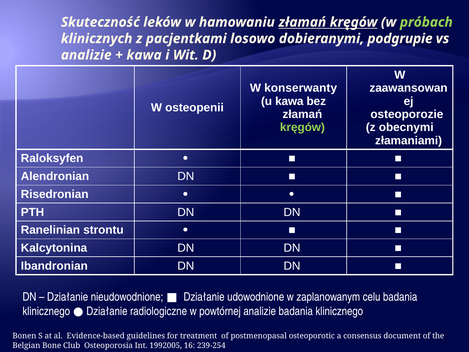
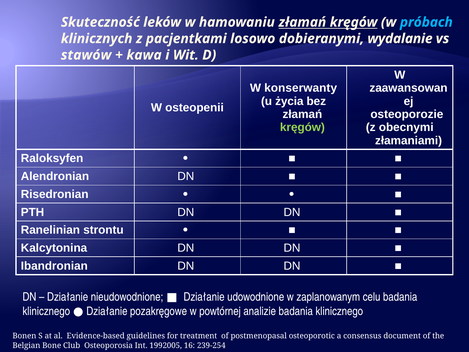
próbach colour: light green -> light blue (426, 22)
podgrupie: podgrupie -> wydalanie (400, 39)
analizie: analizie -> stawów (86, 55)
u kawa: kawa -> życia (289, 101)
radiologiczne: radiologiczne -> pozakręgowe (159, 311)
